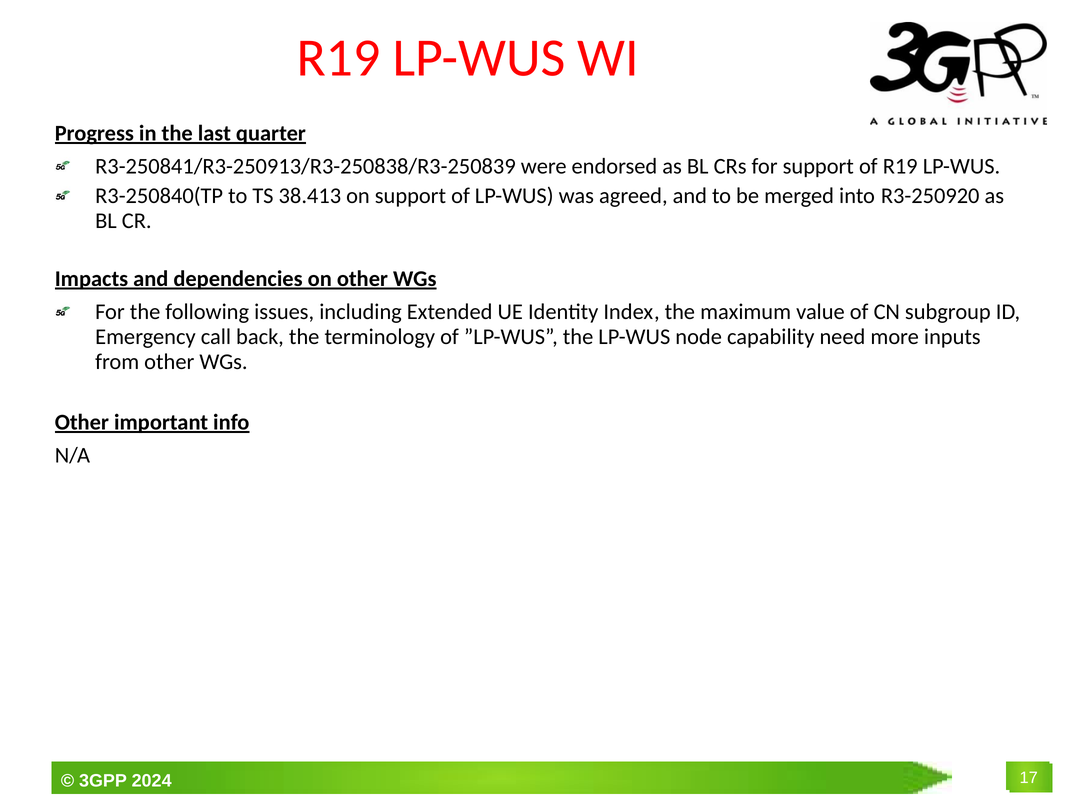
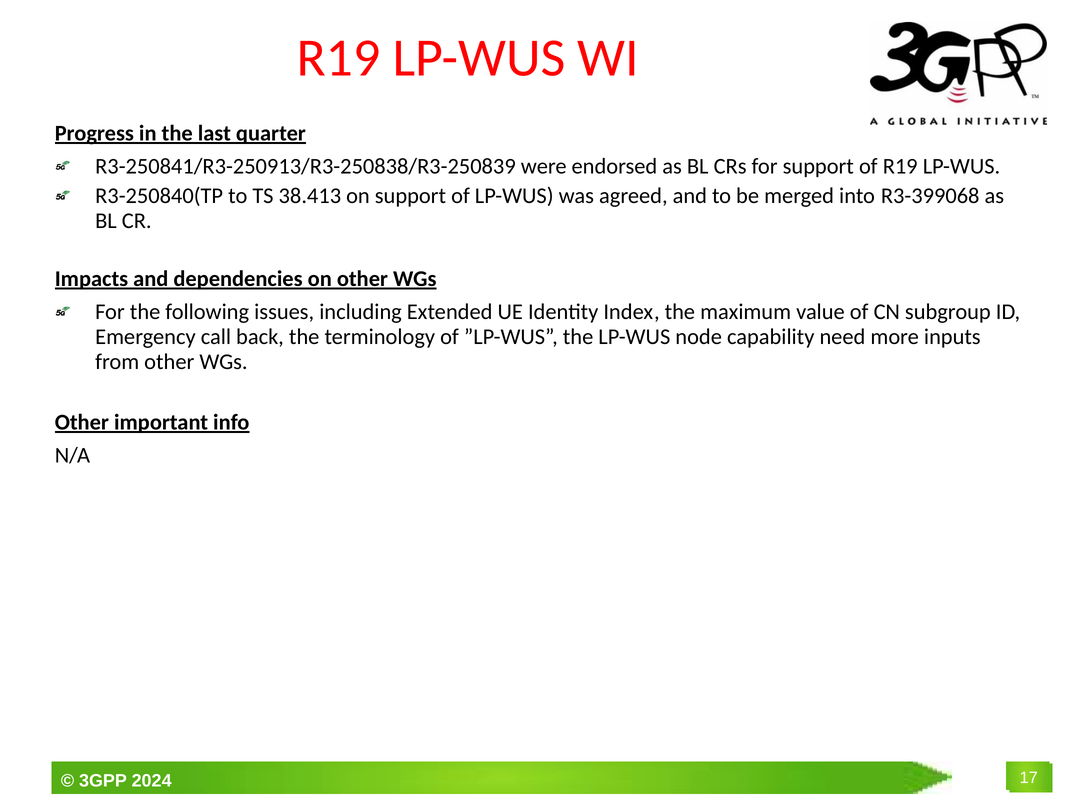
R3-250920: R3-250920 -> R3-399068 (930, 196)
